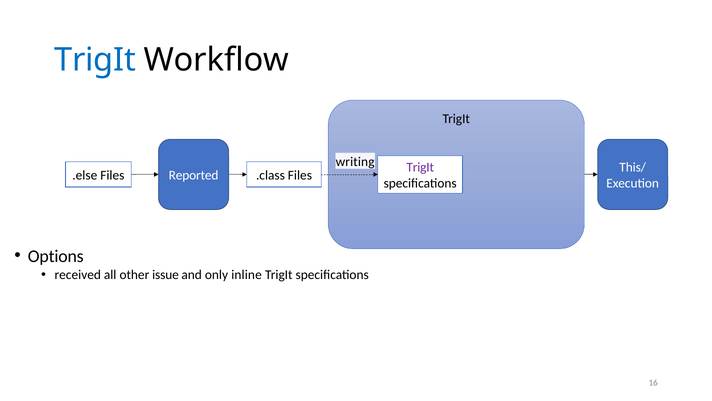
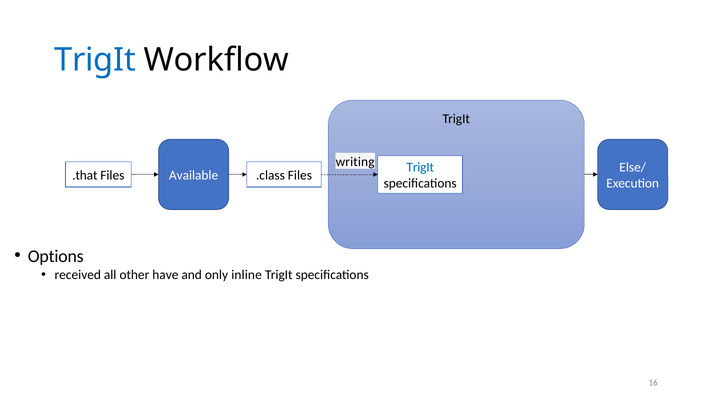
TrigIt colour: purple -> blue (420, 167)
This/: This/ -> Else/ (633, 167)
.else: .else -> .that (85, 175)
Reported: Reported -> Available (194, 175)
issue: issue -> have (165, 275)
